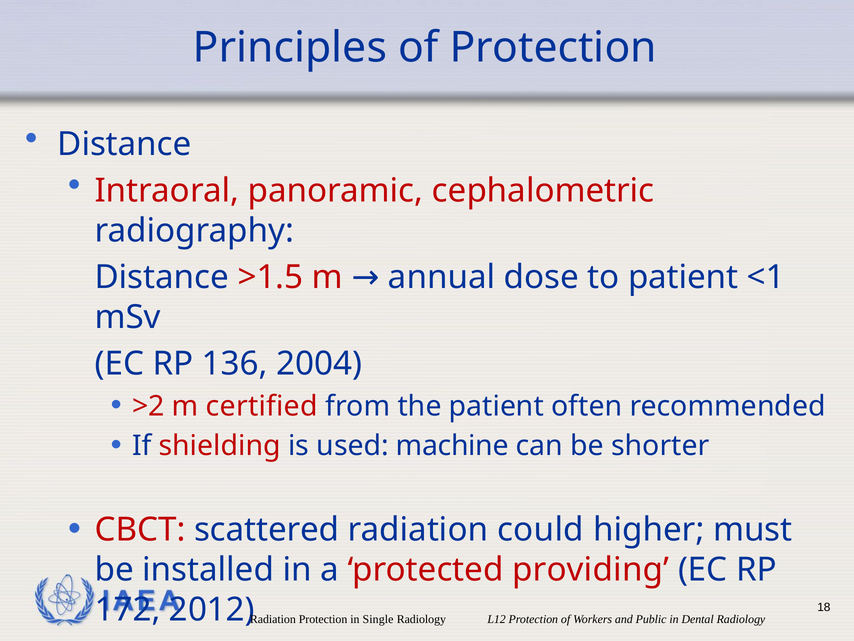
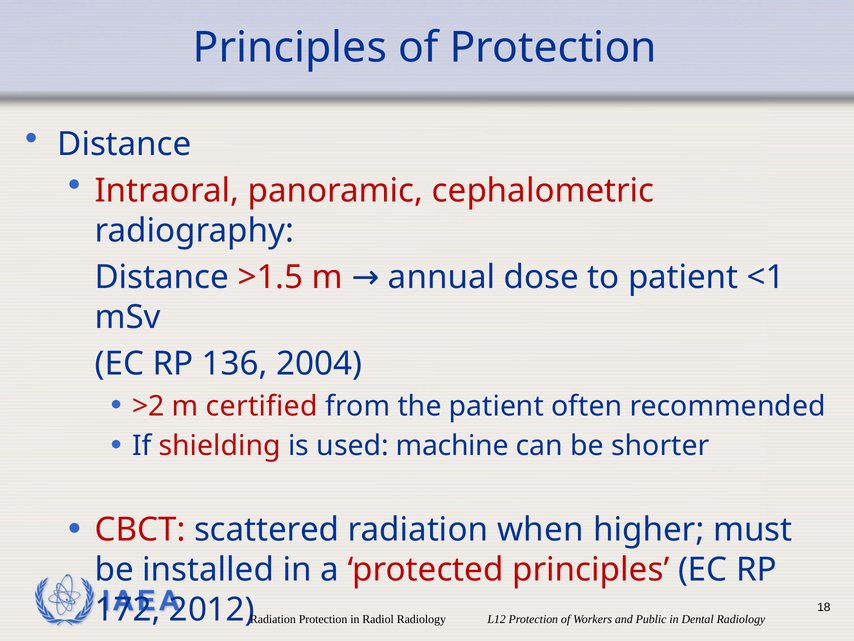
could: could -> when (540, 529)
protected providing: providing -> principles (591, 569)
Single: Single -> Radiol (378, 619)
